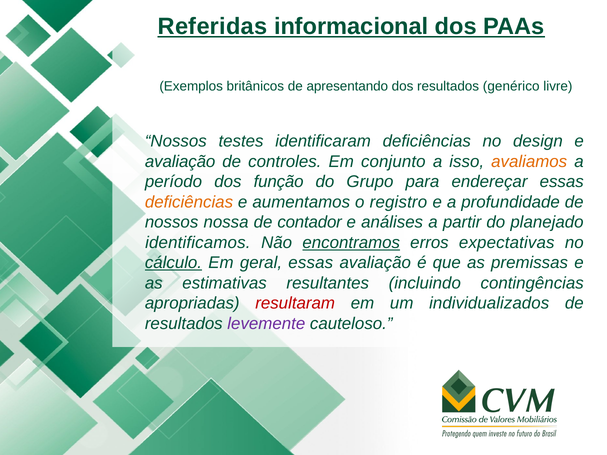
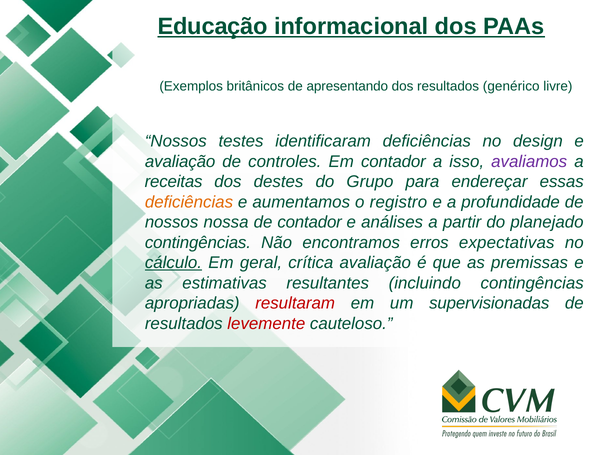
Referidas: Referidas -> Educação (213, 27)
Em conjunto: conjunto -> contador (393, 162)
avaliamos colour: orange -> purple (529, 162)
período: período -> receitas (174, 182)
função: função -> destes (279, 182)
identificamos: identificamos -> contingências (198, 243)
encontramos underline: present -> none (351, 243)
geral essas: essas -> crítica (311, 263)
individualizados: individualizados -> supervisionadas (489, 304)
levemente colour: purple -> red (266, 324)
